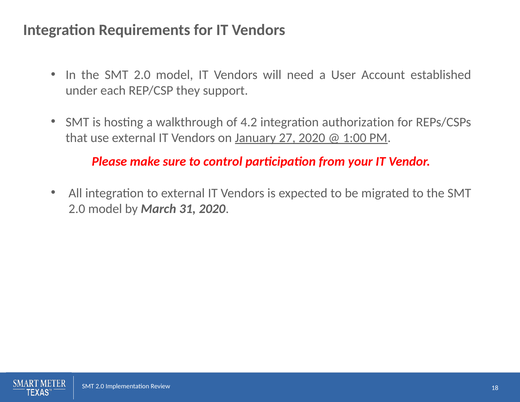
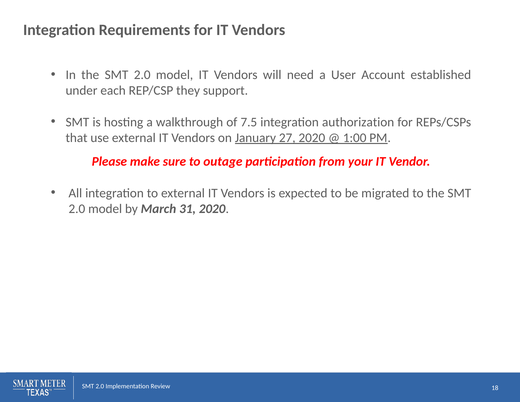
4.2: 4.2 -> 7.5 (249, 122)
control: control -> outage (223, 161)
